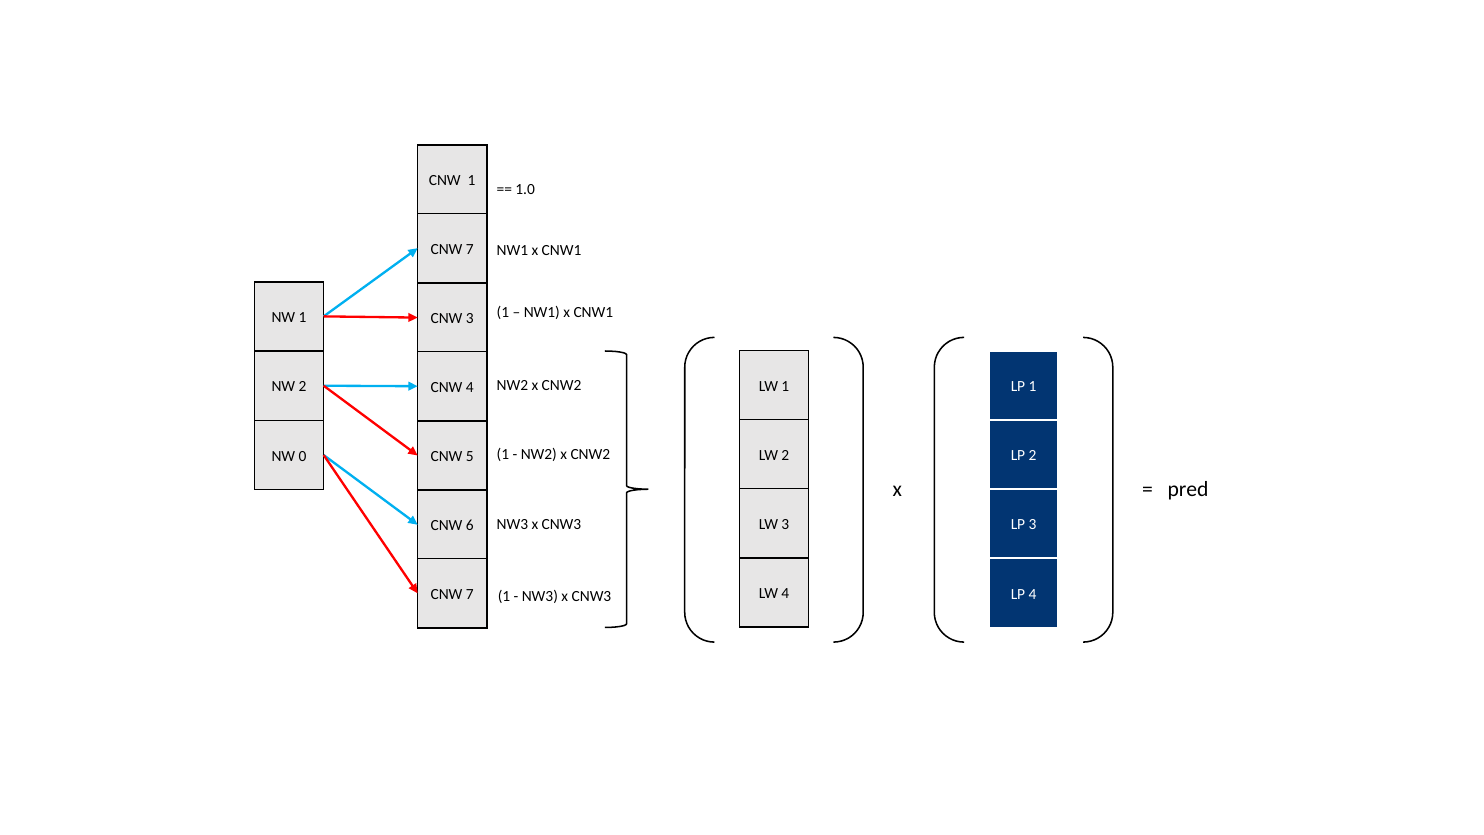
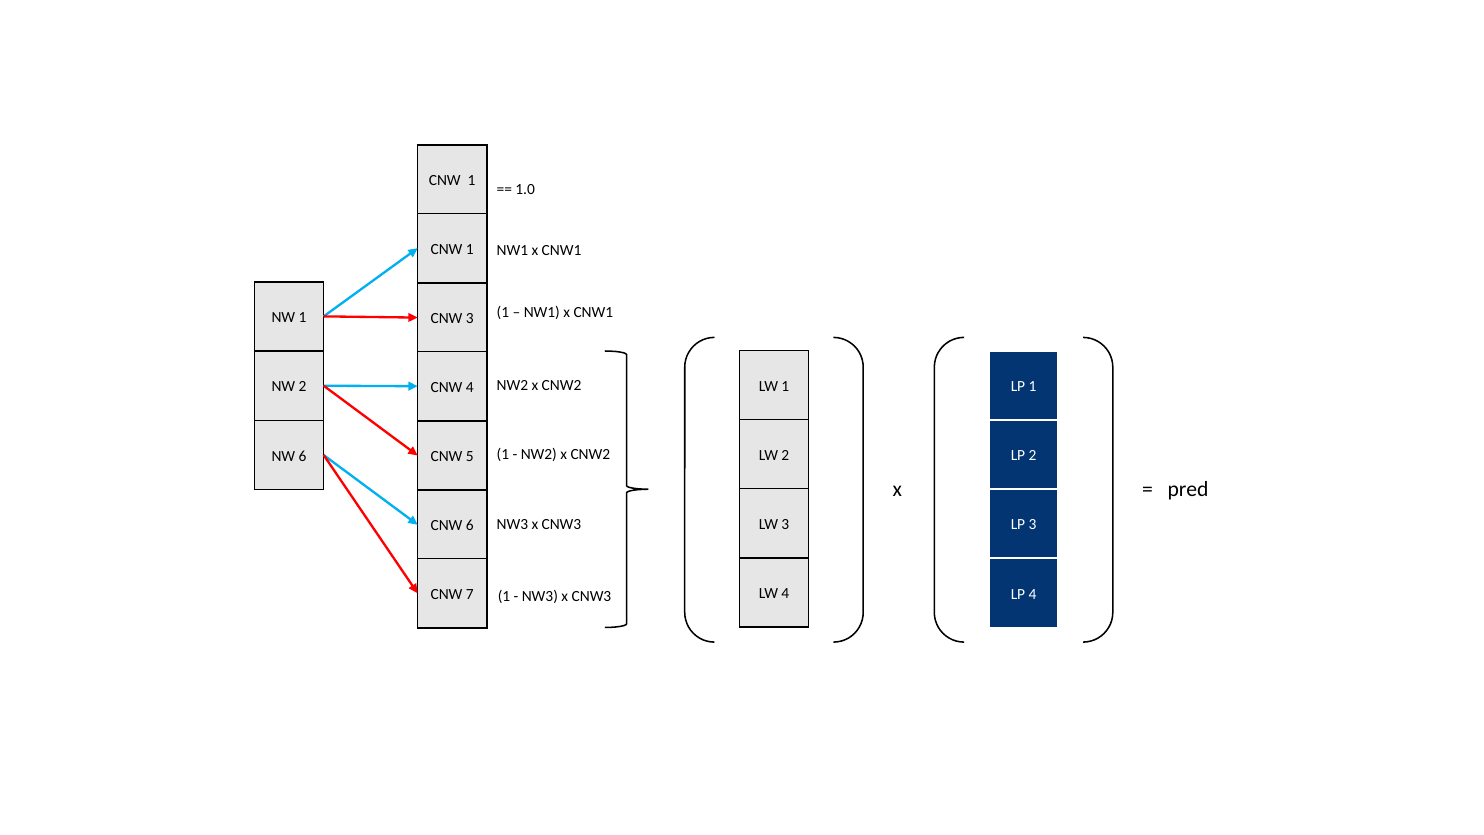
7: 7 -> 1 (470, 249)
NW 0: 0 -> 6 (303, 456)
